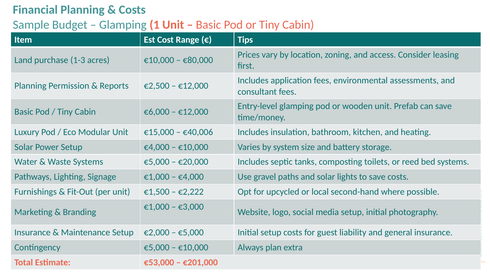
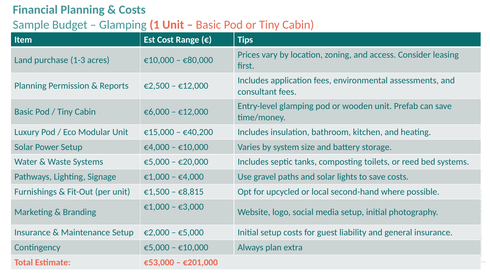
€40,006: €40,006 -> €40,200 (198, 132)
€2,222: €2,222 -> €8,815 (191, 191)
